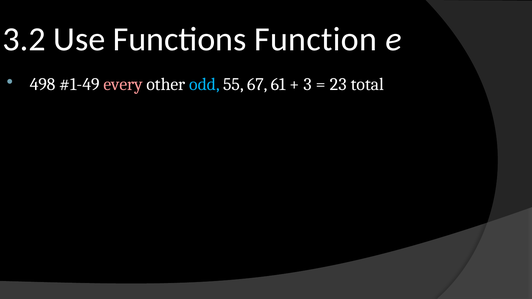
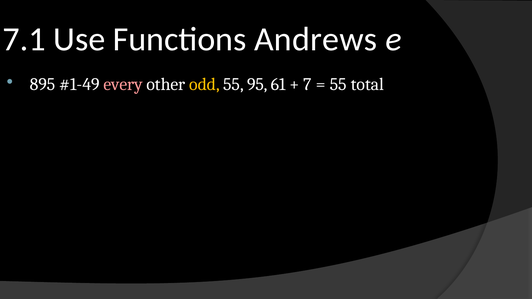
3.2: 3.2 -> 7.1 (24, 39)
Function: Function -> Andrews (316, 39)
498: 498 -> 895 (42, 84)
odd colour: light blue -> yellow (205, 84)
67: 67 -> 95 (257, 84)
3: 3 -> 7 (307, 84)
23: 23 -> 55 (338, 84)
